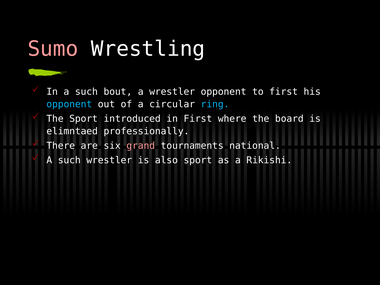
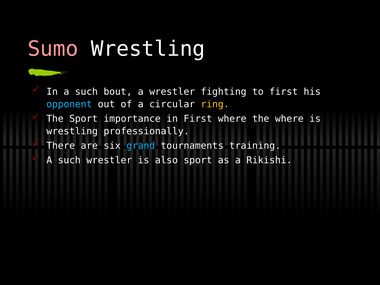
wrestler opponent: opponent -> fighting (224, 92)
ring colour: light blue -> yellow (215, 104)
introduced: introduced -> importance (132, 119)
the board: board -> where (289, 119)
elimntaed: elimntaed -> wrestling (72, 131)
grand colour: pink -> light blue (141, 146)
national: national -> training (255, 146)
